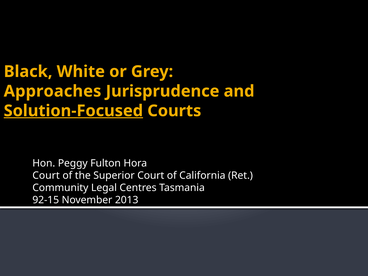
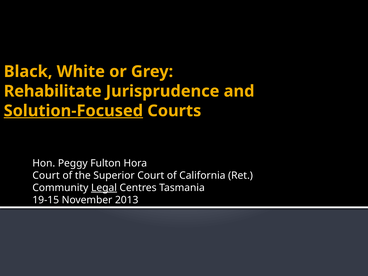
Approaches: Approaches -> Rehabilitate (53, 91)
Legal underline: none -> present (104, 188)
92-15: 92-15 -> 19-15 (46, 200)
